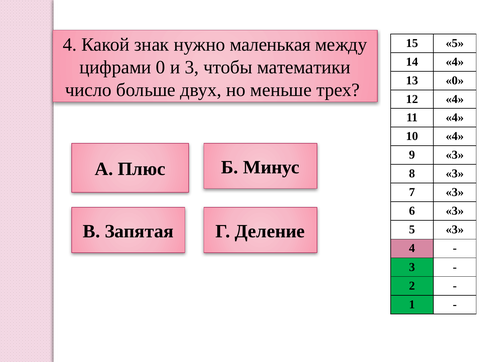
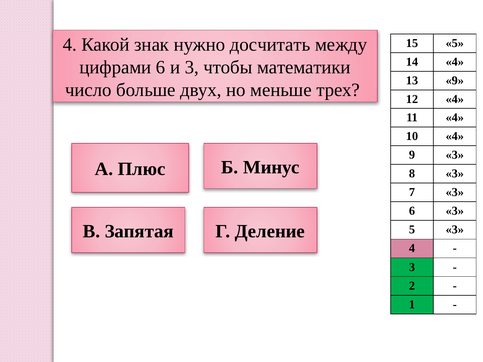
маленькая: маленькая -> досчитать (270, 45)
цифрами 0: 0 -> 6 (161, 67)
13 0: 0 -> 9 (455, 81)
